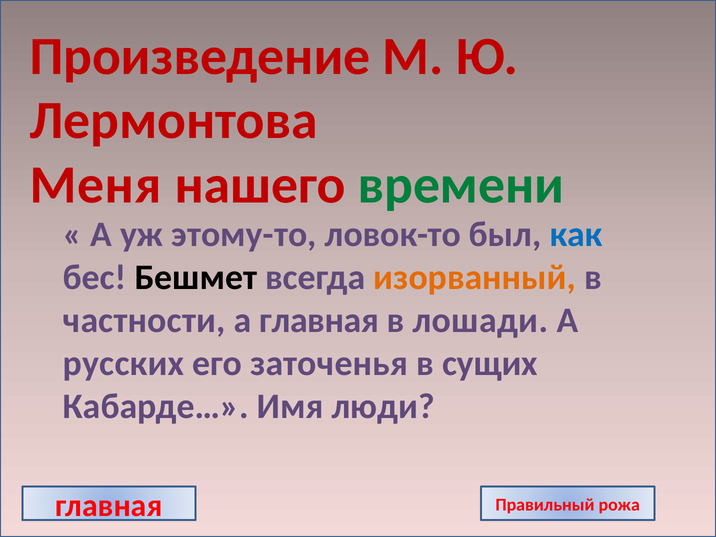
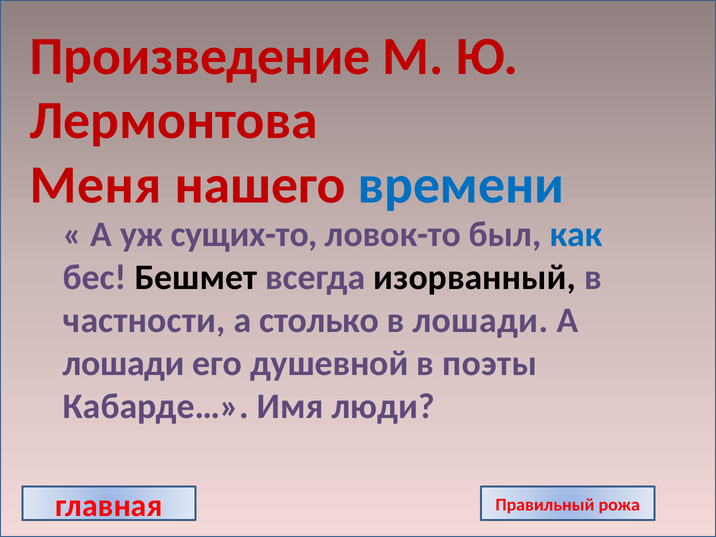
времени colour: green -> blue (461, 185)
этому-то: этому-то -> сущих-то (244, 234)
изорванный colour: orange -> black (475, 277)
а главная: главная -> столько (319, 320)
русских: русских -> лошади (124, 363)
заточенья: заточенья -> душевной (329, 363)
сущих: сущих -> поэты (490, 363)
